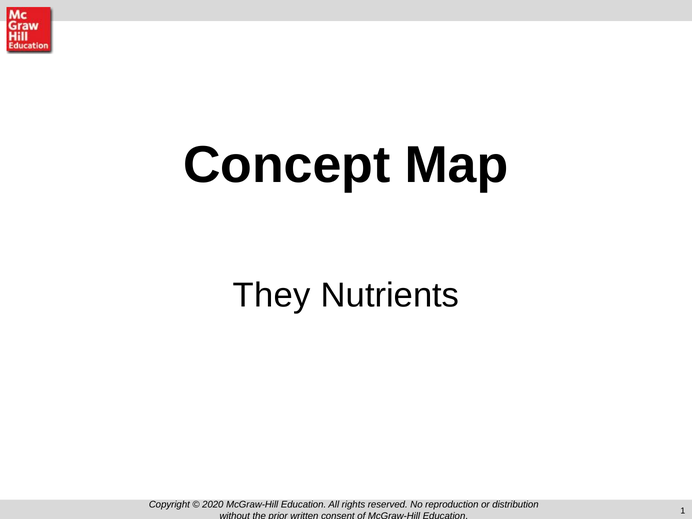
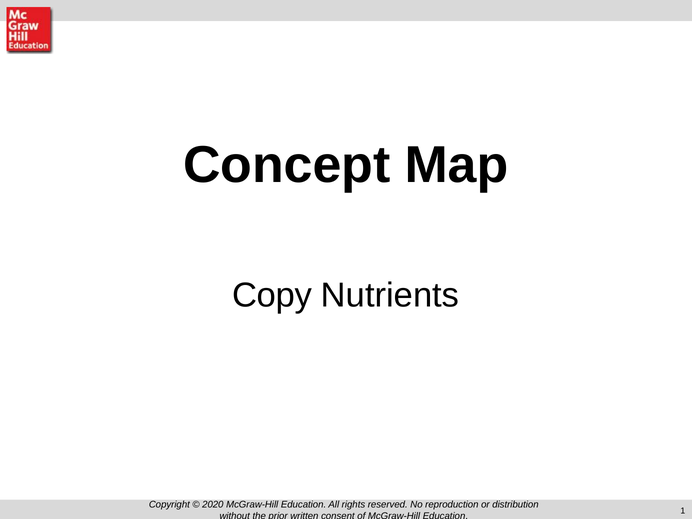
They: They -> Copy (272, 295)
